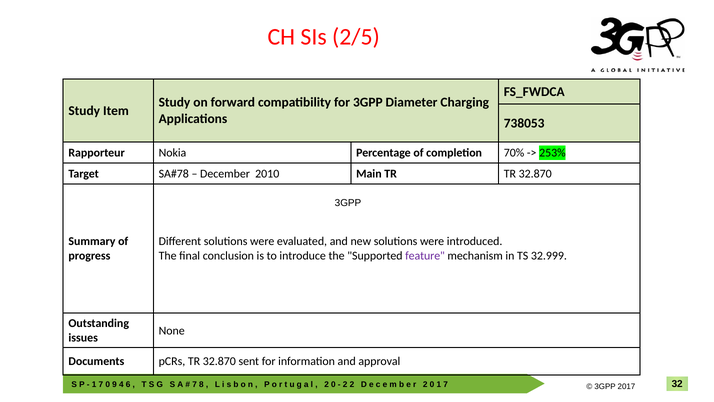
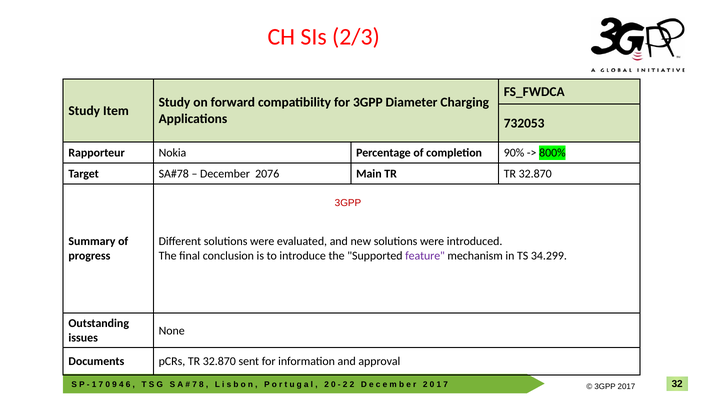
2/5: 2/5 -> 2/3 (356, 37)
738053: 738053 -> 732053 (524, 123)
70%: 70% -> 90% (514, 153)
253%: 253% -> 800% (552, 153)
2010: 2010 -> 2076 (267, 174)
3GPP colour: black -> red (348, 203)
32.999: 32.999 -> 34.299 (549, 256)
